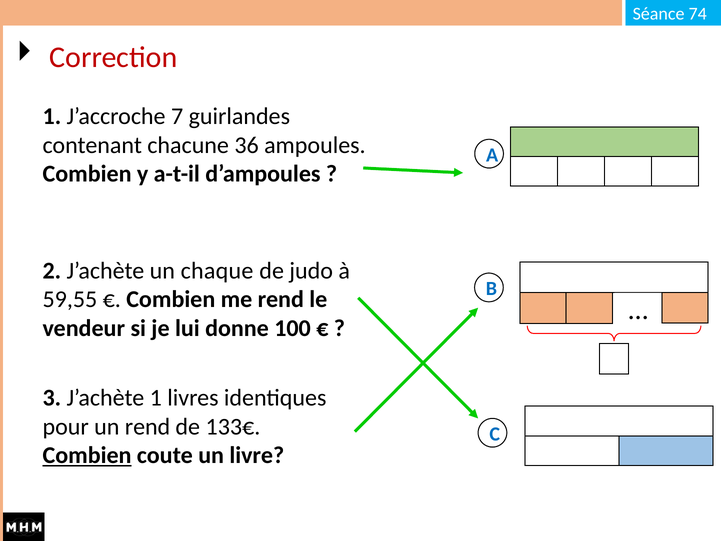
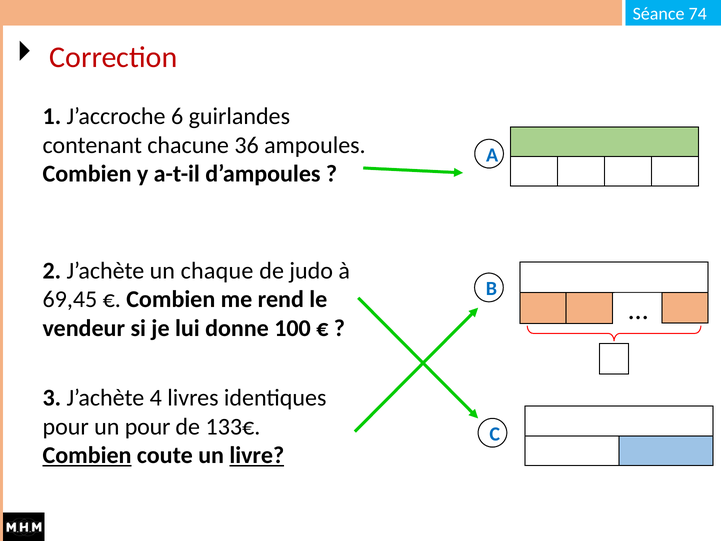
7: 7 -> 6 (177, 116)
59,55: 59,55 -> 69,45 (70, 299)
J’achète 1: 1 -> 4 (156, 398)
un rend: rend -> pour (148, 426)
livre underline: none -> present (257, 455)
